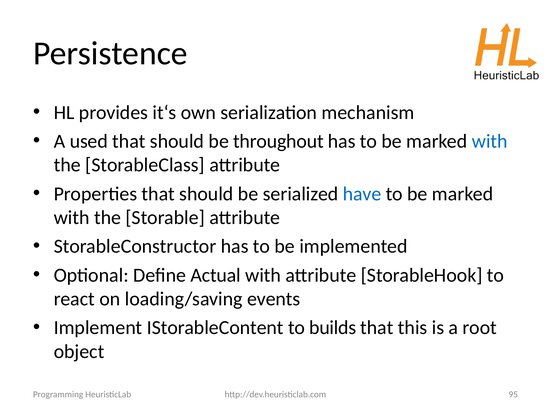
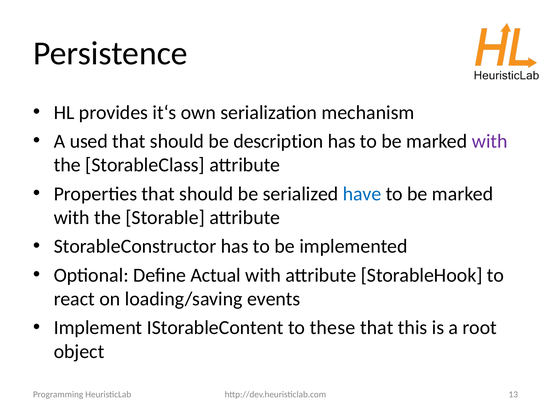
throughout: throughout -> description (278, 141)
with colour: blue -> purple (490, 141)
builds: builds -> these (333, 328)
95: 95 -> 13 (513, 395)
